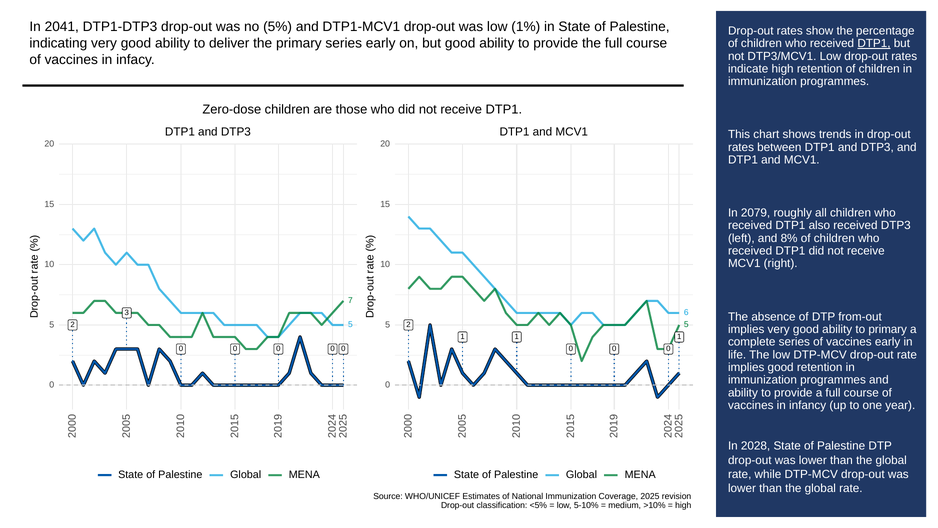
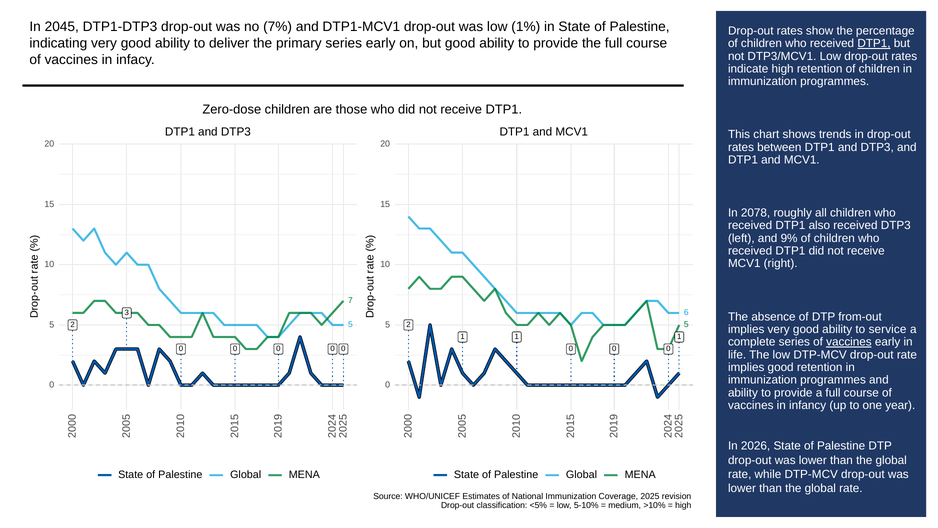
2041: 2041 -> 2045 (62, 27)
5%: 5% -> 7% (278, 27)
2079: 2079 -> 2078 (756, 213)
8%: 8% -> 9% (789, 238)
to primary: primary -> service (888, 329)
vaccines underline: none -> present (849, 342)
2028: 2028 -> 2026 (756, 446)
